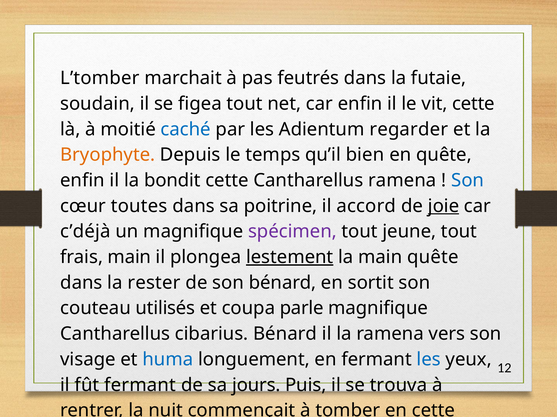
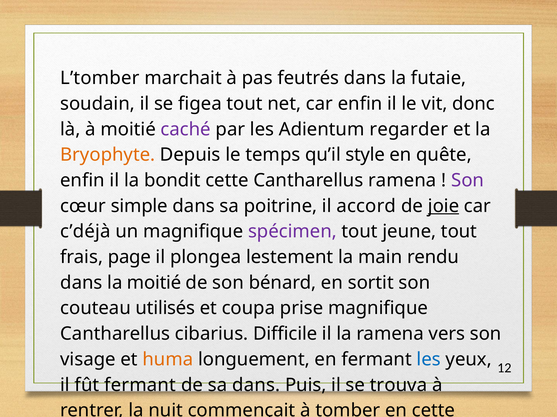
vit cette: cette -> donc (474, 104)
caché colour: blue -> purple (186, 129)
bien: bien -> style (365, 155)
Son colour: blue -> purple (468, 181)
toutes: toutes -> simple (139, 206)
frais main: main -> page (129, 258)
lestement underline: present -> none (290, 258)
main quête: quête -> rendu (433, 258)
la rester: rester -> moitié (154, 283)
coupa parle: parle -> prise (302, 309)
cibarius Bénard: Bénard -> Difficile (285, 334)
huma colour: blue -> orange (168, 360)
sa jours: jours -> dans (256, 386)
